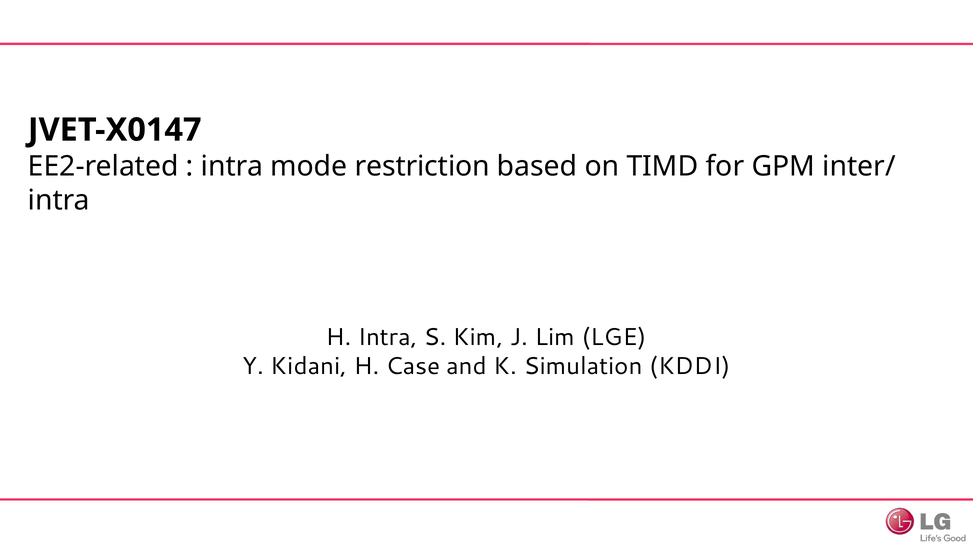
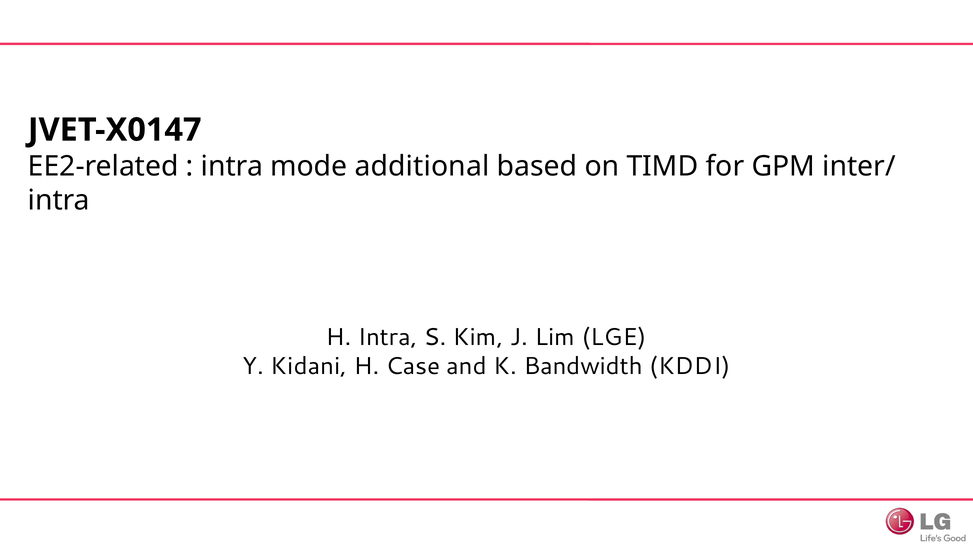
restriction: restriction -> additional (422, 166)
Simulation: Simulation -> Bandwidth (583, 366)
